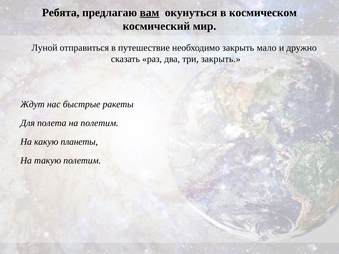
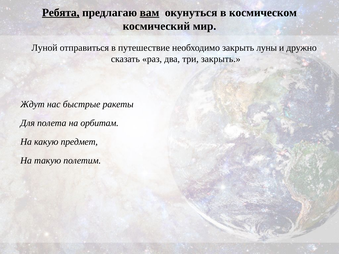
Ребята underline: none -> present (61, 13)
мало: мало -> луны (267, 48)
на полетим: полетим -> орбитам (100, 123)
планеты: планеты -> предмет (79, 142)
